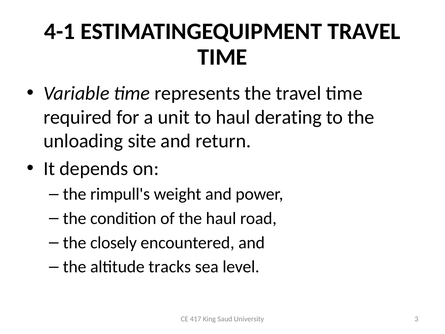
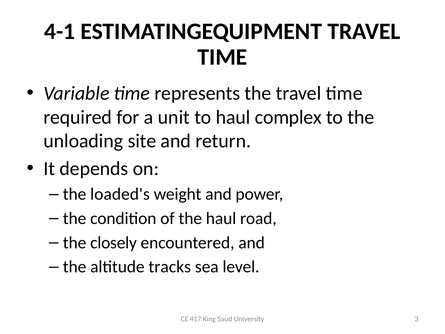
derating: derating -> complex (288, 117)
rimpull's: rimpull's -> loaded's (120, 194)
